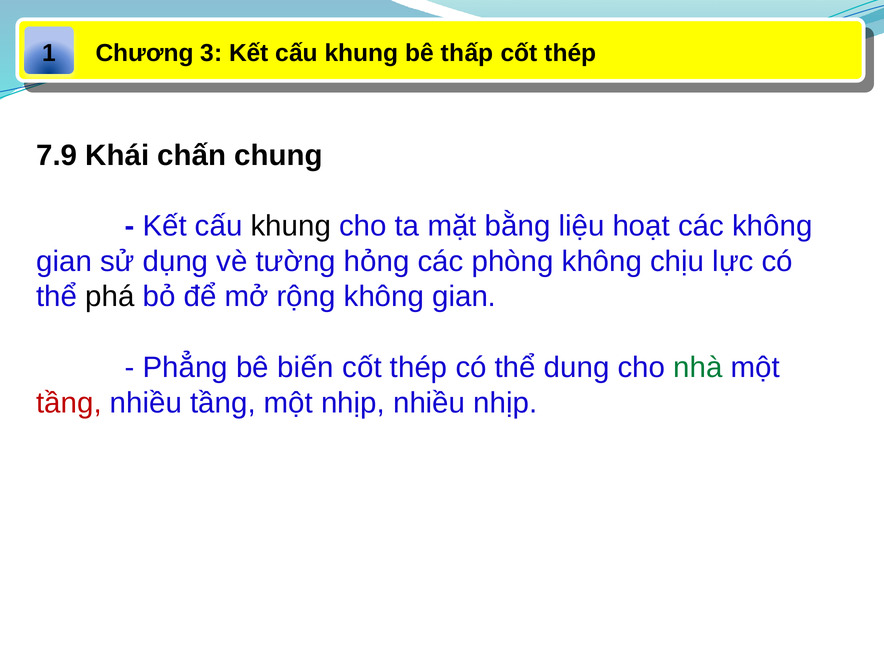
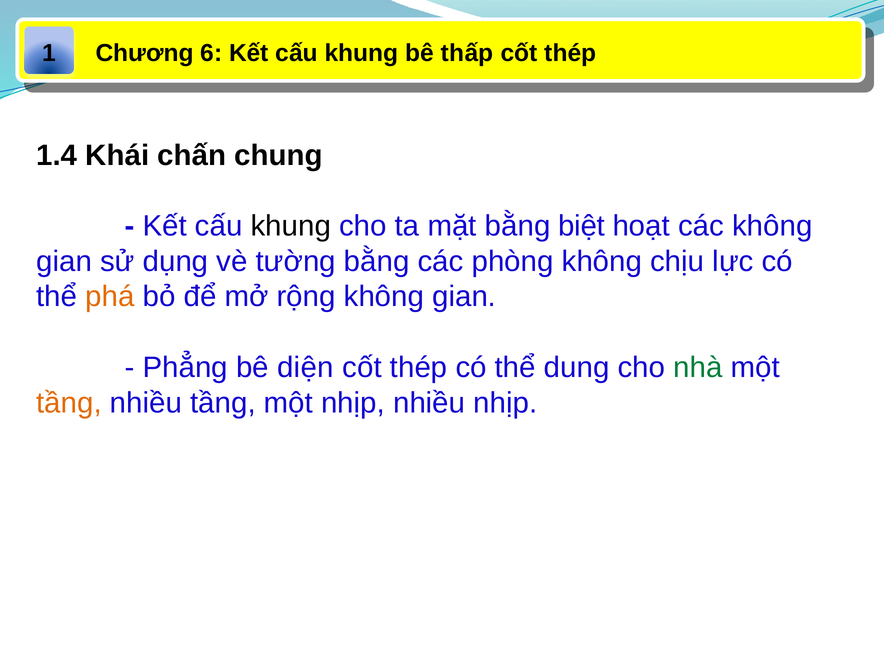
3: 3 -> 6 (211, 53)
7.9: 7.9 -> 1.4 (57, 155)
liệu: liệu -> biệt (582, 226)
tường hỏng: hỏng -> bằng (377, 261)
phá colour: black -> orange (110, 297)
biến: biến -> diện (306, 367)
tầng colour: red -> orange (69, 403)
